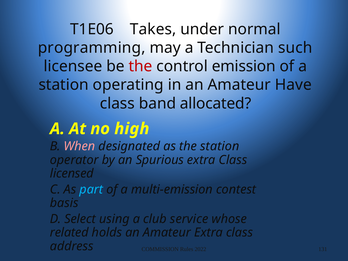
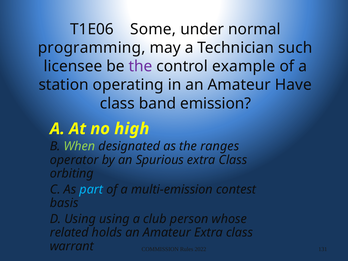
Takes: Takes -> Some (153, 29)
the colour: red -> purple (140, 66)
emission: emission -> example (244, 66)
allocated: allocated -> emission (216, 103)
When colour: pink -> light green (79, 146)
the station: station -> ranges (220, 146)
licensed: licensed -> orbiting (72, 173)
D Select: Select -> Using (80, 219)
service: service -> person (189, 219)
address: address -> warrant (72, 246)
